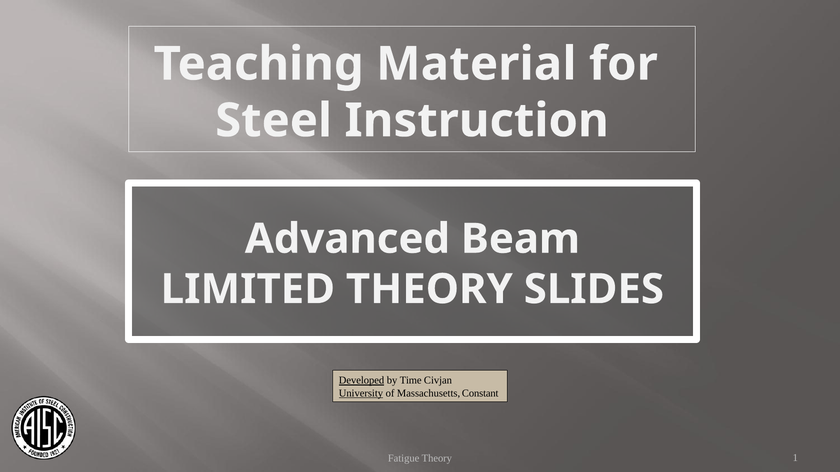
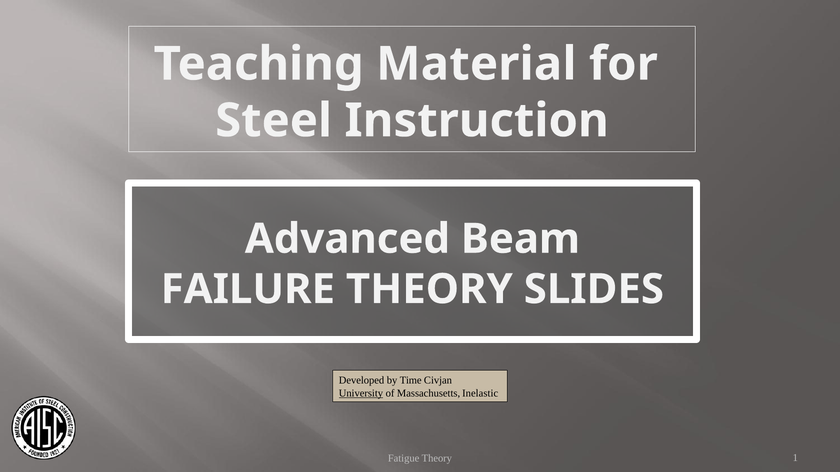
LIMITED: LIMITED -> FAILURE (248, 290)
Developed underline: present -> none (361, 381)
Constant: Constant -> Inelastic (480, 393)
